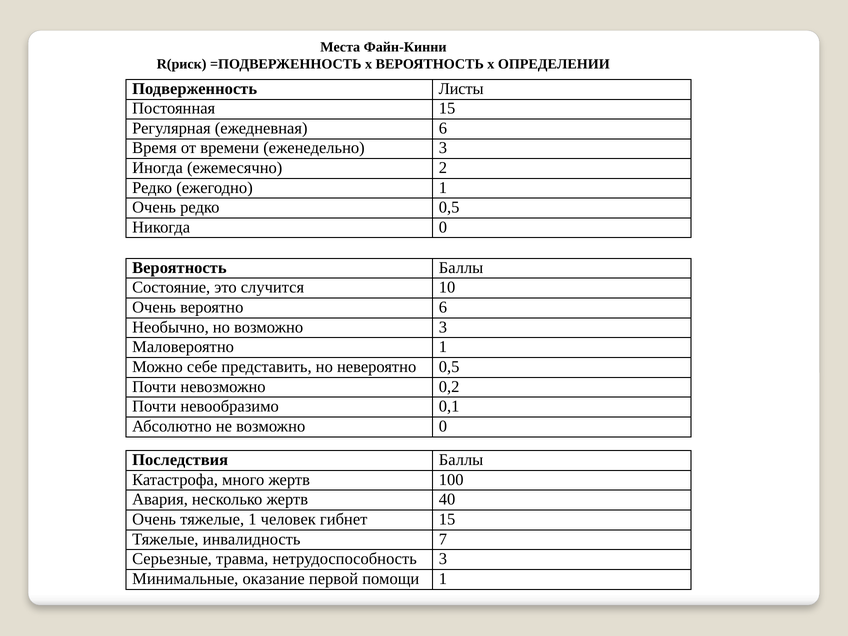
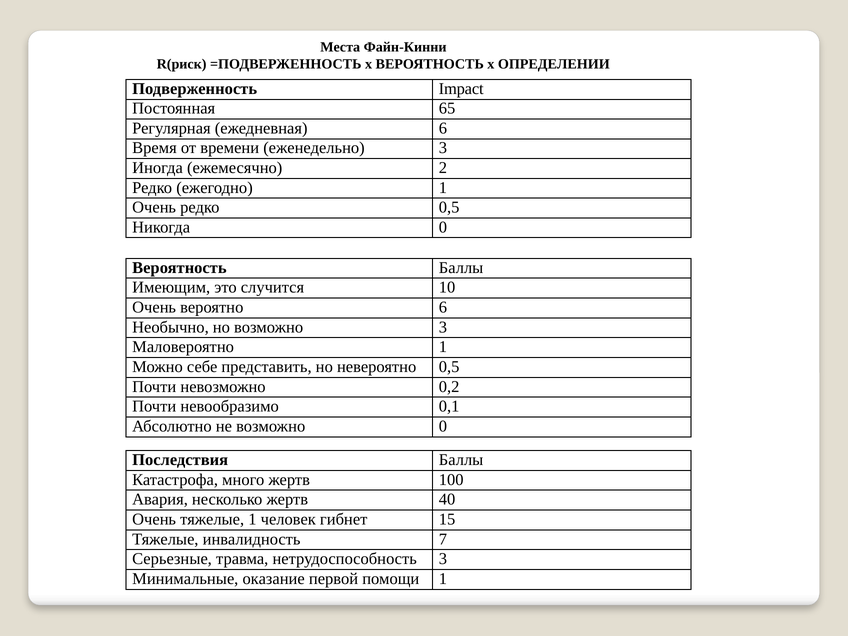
Листы: Листы -> Impact (461, 89)
Постоянная 15: 15 -> 65 (447, 109)
Состояние: Состояние -> Имеющим (171, 287)
